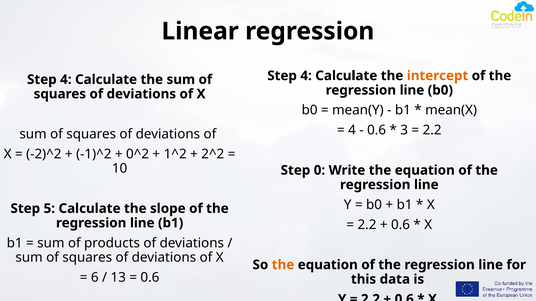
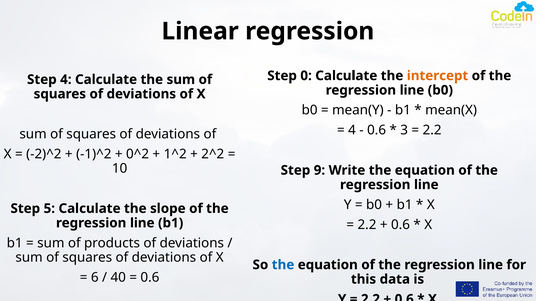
4: 4 -> 0 (306, 76)
0: 0 -> 9 (319, 171)
the colour: orange -> blue (283, 265)
13: 13 -> 40 (118, 278)
